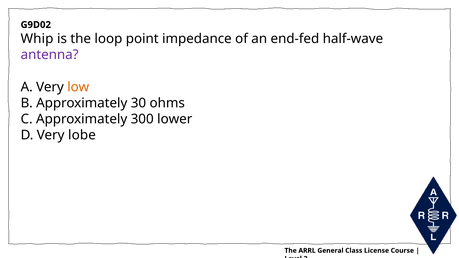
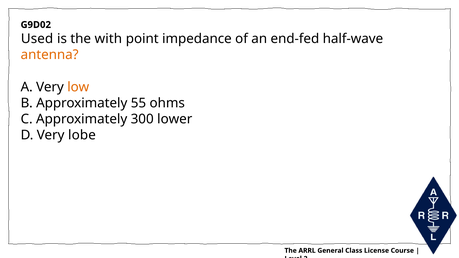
Whip: Whip -> Used (37, 39)
loop: loop -> with (108, 39)
antenna colour: purple -> orange (50, 55)
30: 30 -> 55 (138, 103)
